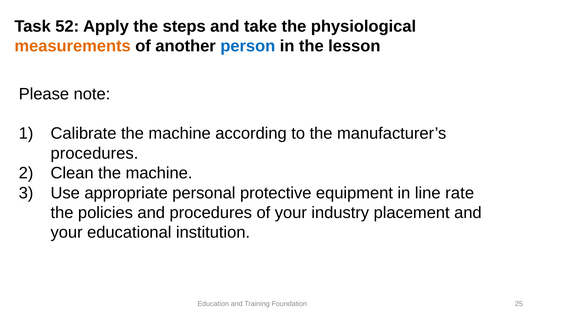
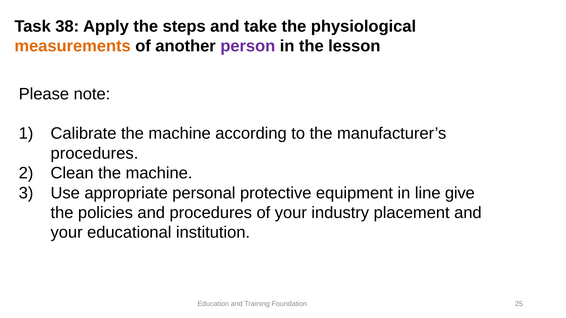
52: 52 -> 38 (67, 27)
person colour: blue -> purple (248, 46)
rate: rate -> give (460, 193)
